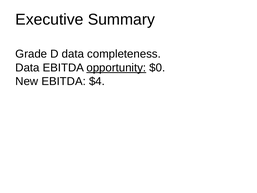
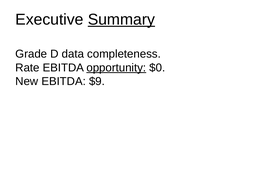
Summary underline: none -> present (121, 20)
Data: Data -> Rate (27, 68)
$4: $4 -> $9 (97, 81)
